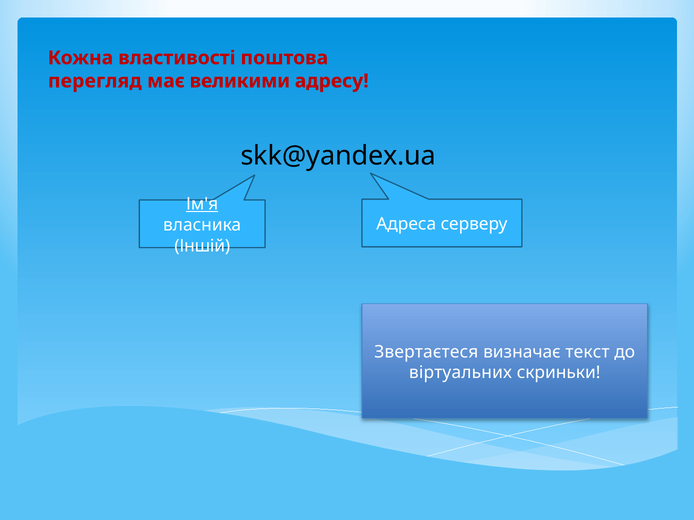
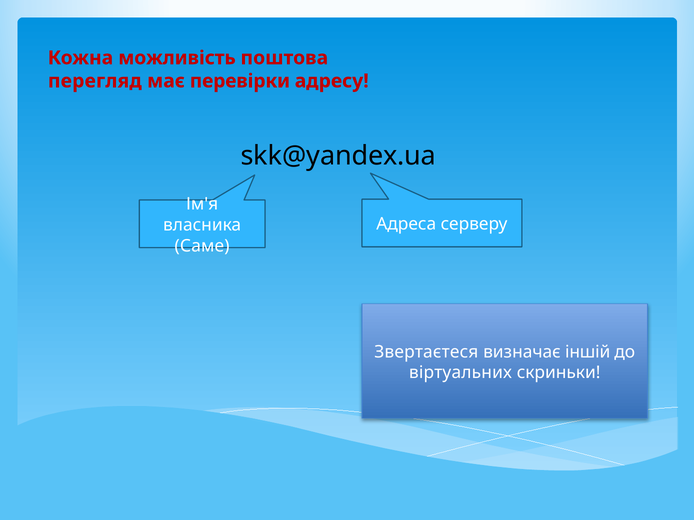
властивості: властивості -> можливість (177, 58)
великими: великими -> перевірки (240, 81)
Ім'я underline: present -> none (202, 204)
Іншій: Іншій -> Саме (202, 246)
текст: текст -> іншій (588, 352)
